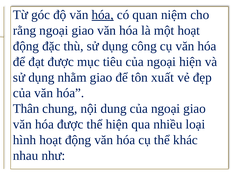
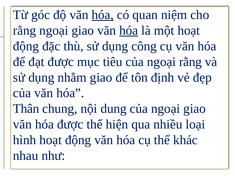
hóa underline: none -> present (129, 30)
ngoại hiện: hiện -> rằng (190, 62)
xuất: xuất -> định (163, 77)
